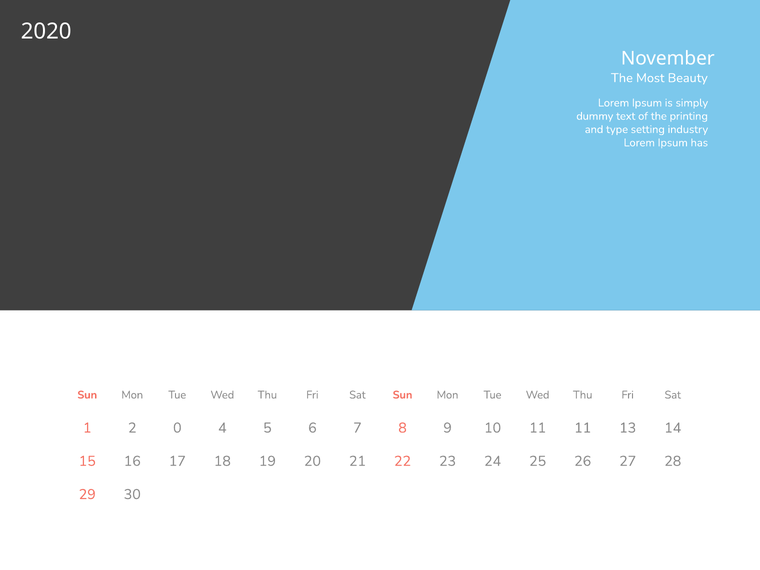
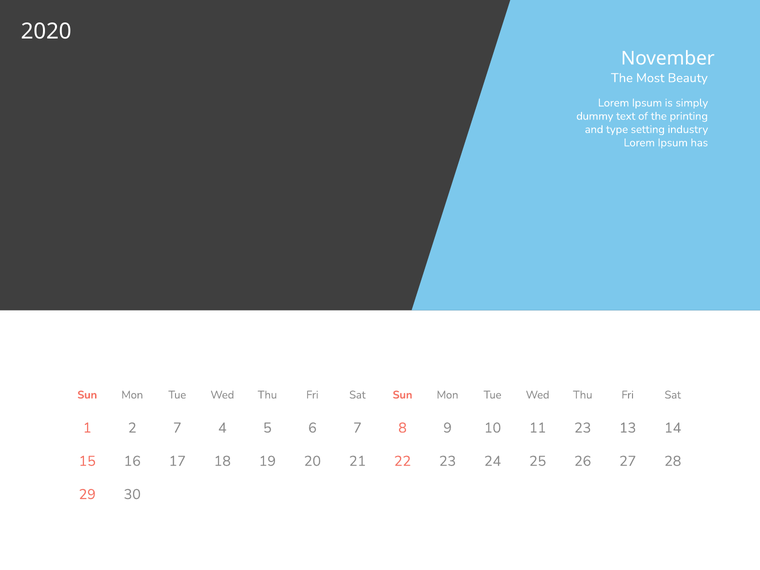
2 0: 0 -> 7 (177, 428)
11 11: 11 -> 23 (583, 428)
